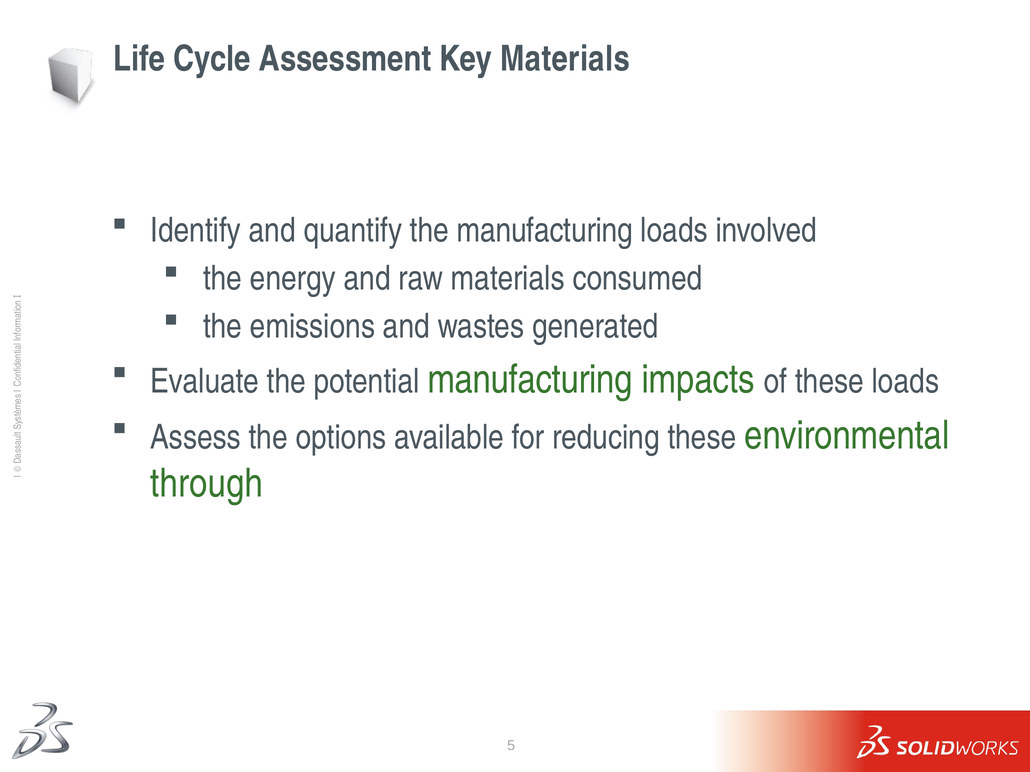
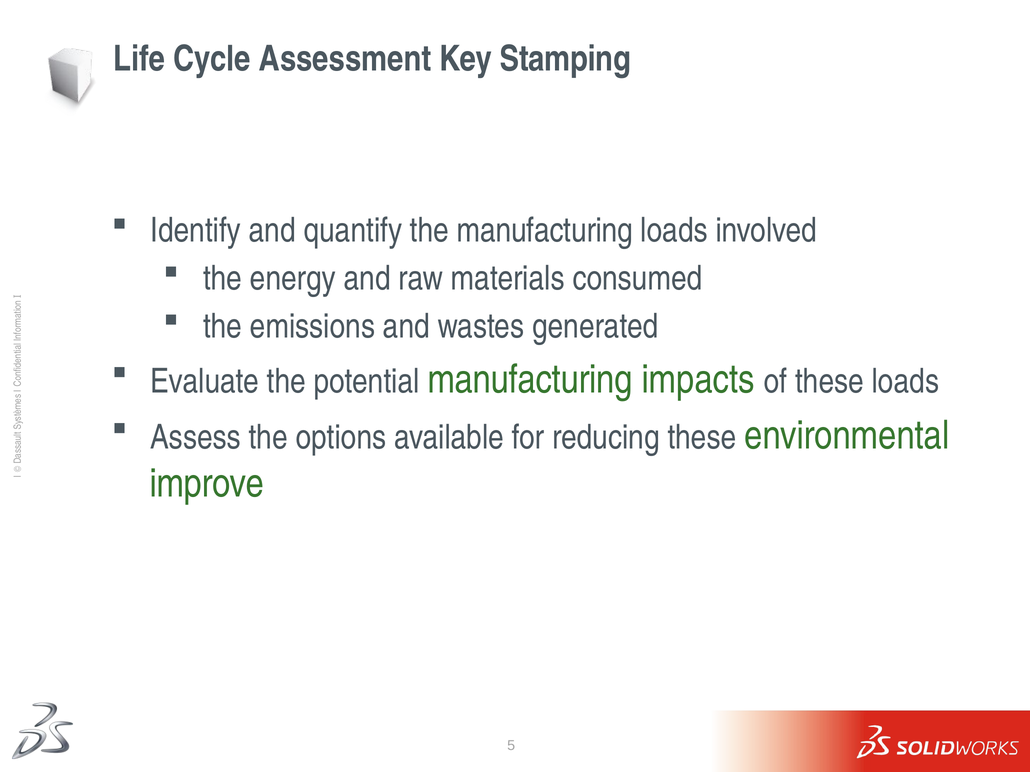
Key Materials: Materials -> Stamping (565, 59)
through: through -> improve (207, 484)
